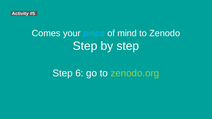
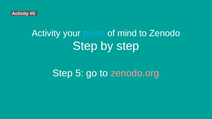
Comes: Comes -> Activity (46, 33)
6: 6 -> 5 (79, 73)
zenodo.org colour: light green -> pink (135, 73)
